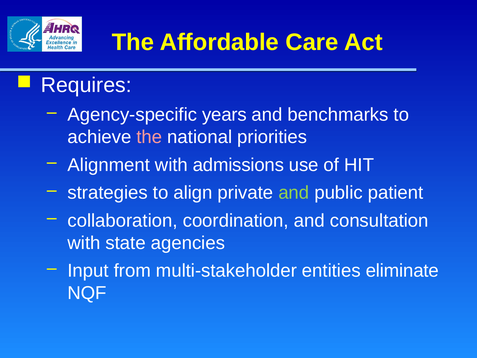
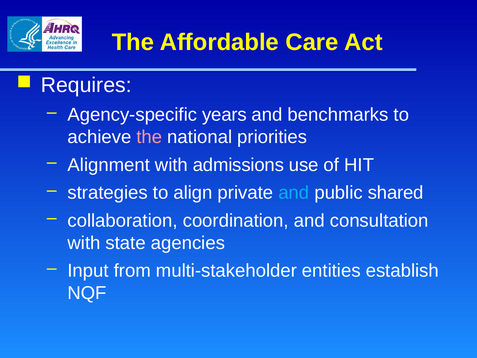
and colour: light green -> light blue (294, 193)
patient: patient -> shared (396, 193)
eliminate: eliminate -> establish (402, 271)
